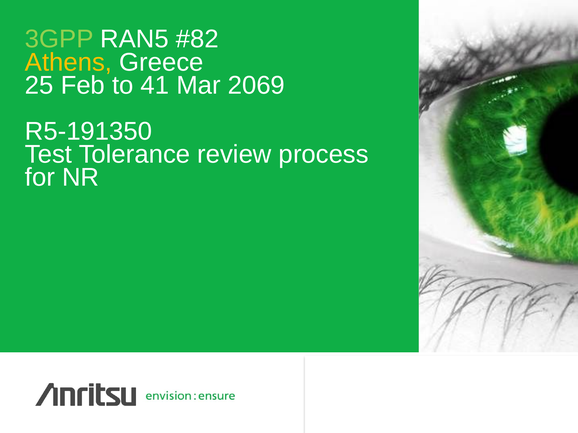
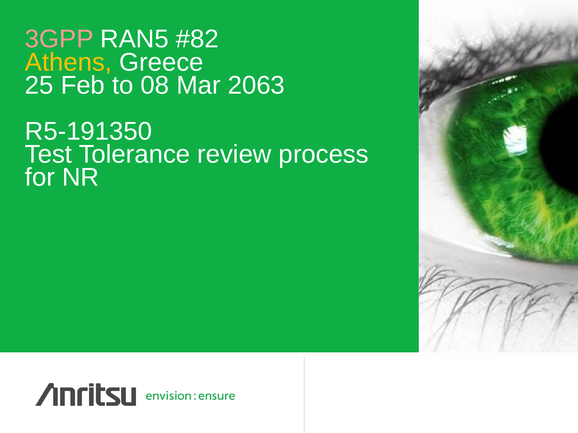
3GPP colour: light green -> pink (59, 39)
41: 41 -> 08 (155, 85)
2069: 2069 -> 2063 (256, 85)
